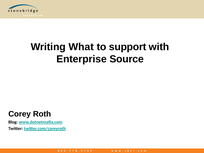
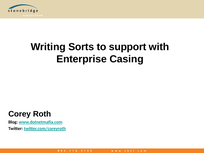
What: What -> Sorts (81, 47)
Source: Source -> Casing (127, 59)
